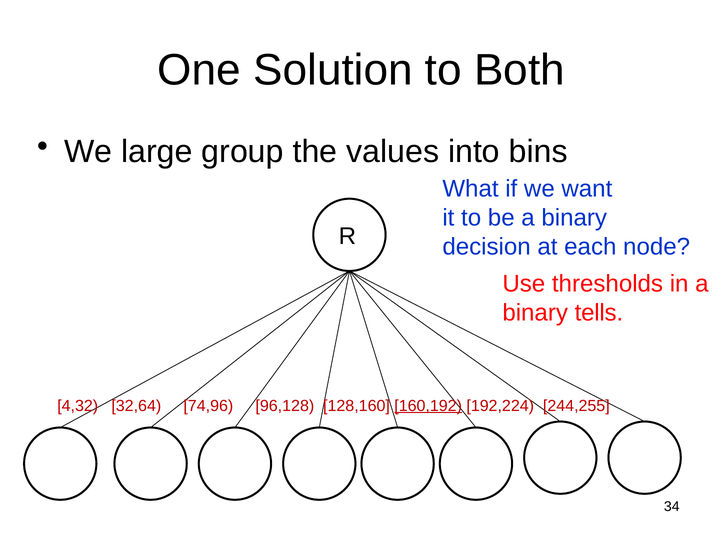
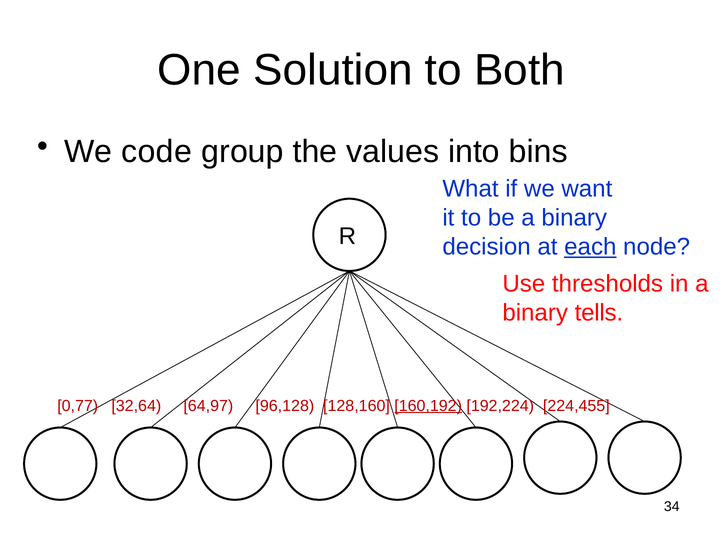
large: large -> code (157, 152)
each underline: none -> present (590, 247)
4,32: 4,32 -> 0,77 (78, 406)
74,96: 74,96 -> 64,97 (208, 406)
244,255: 244,255 -> 224,455 (576, 406)
